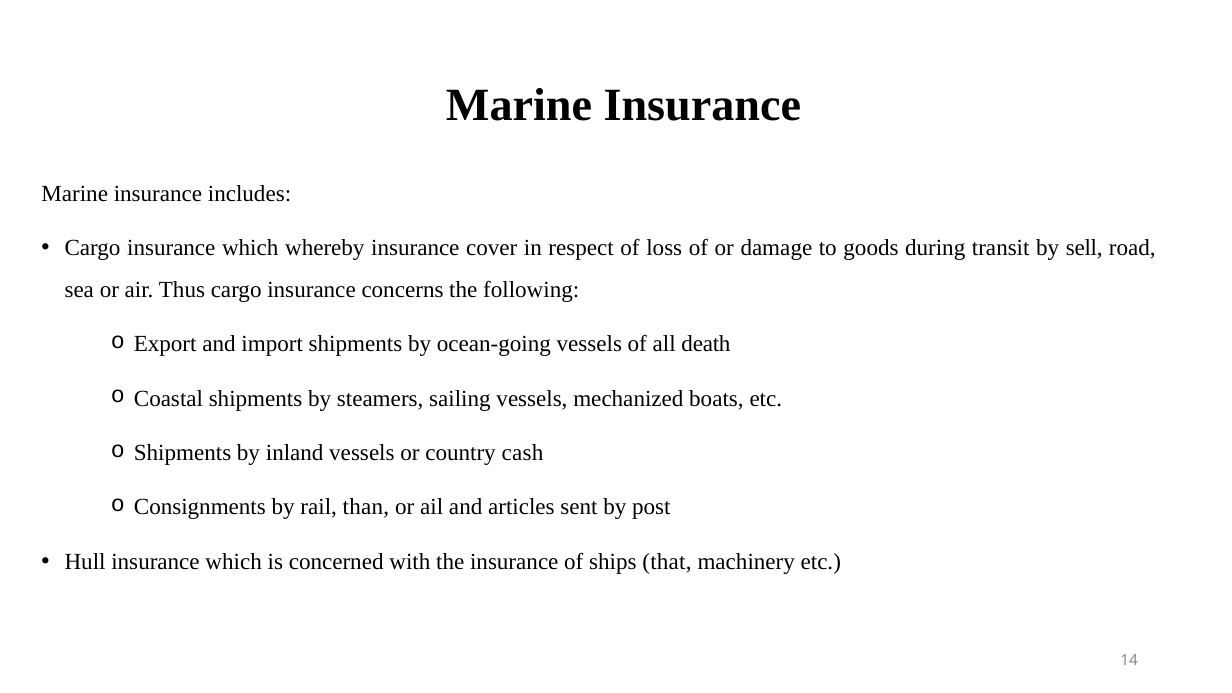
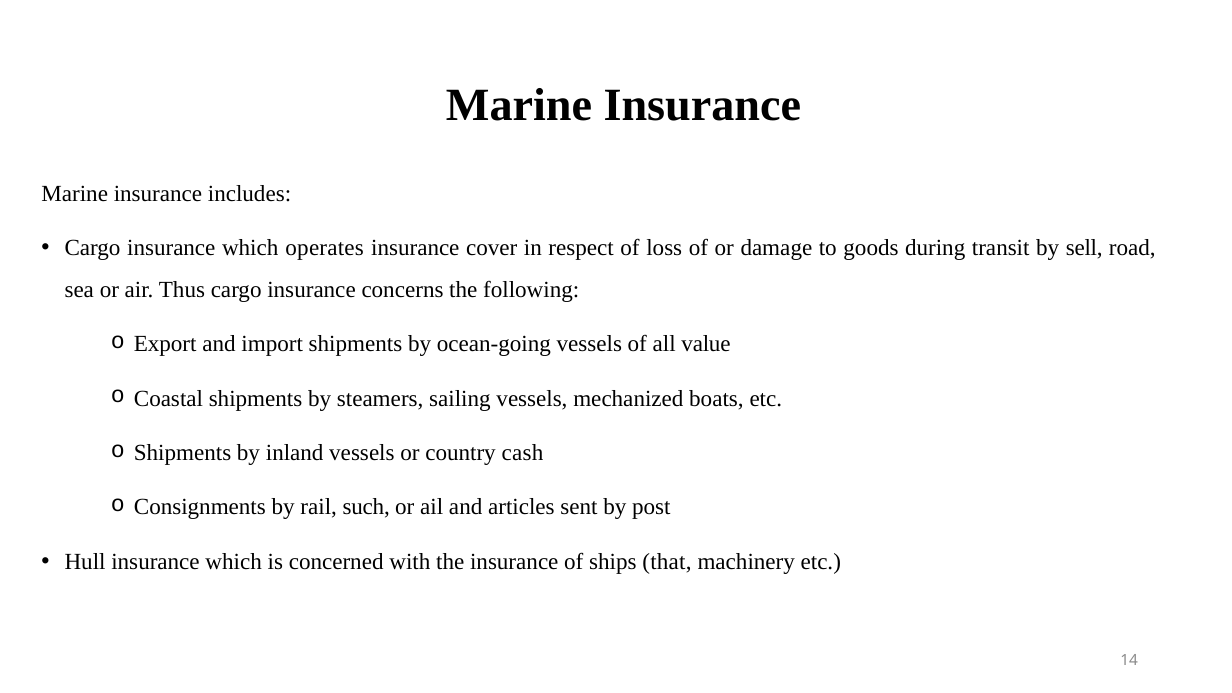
whereby: whereby -> operates (325, 248)
death: death -> value (706, 344)
than: than -> such (366, 507)
